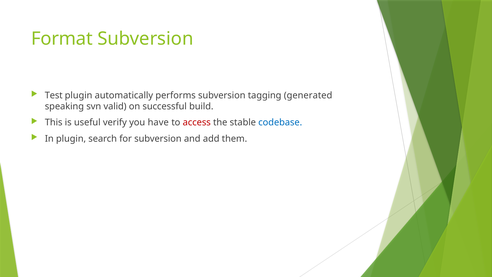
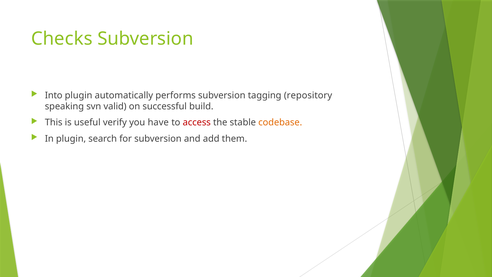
Format: Format -> Checks (62, 39)
Test: Test -> Into (54, 95)
generated: generated -> repository (308, 95)
codebase colour: blue -> orange (280, 122)
